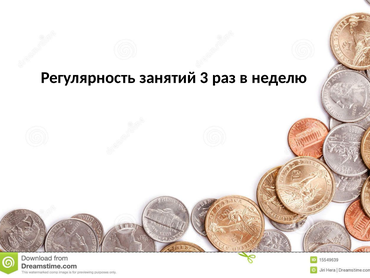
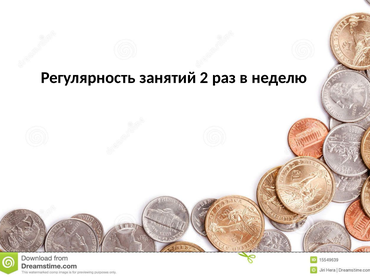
3: 3 -> 2 (204, 78)
